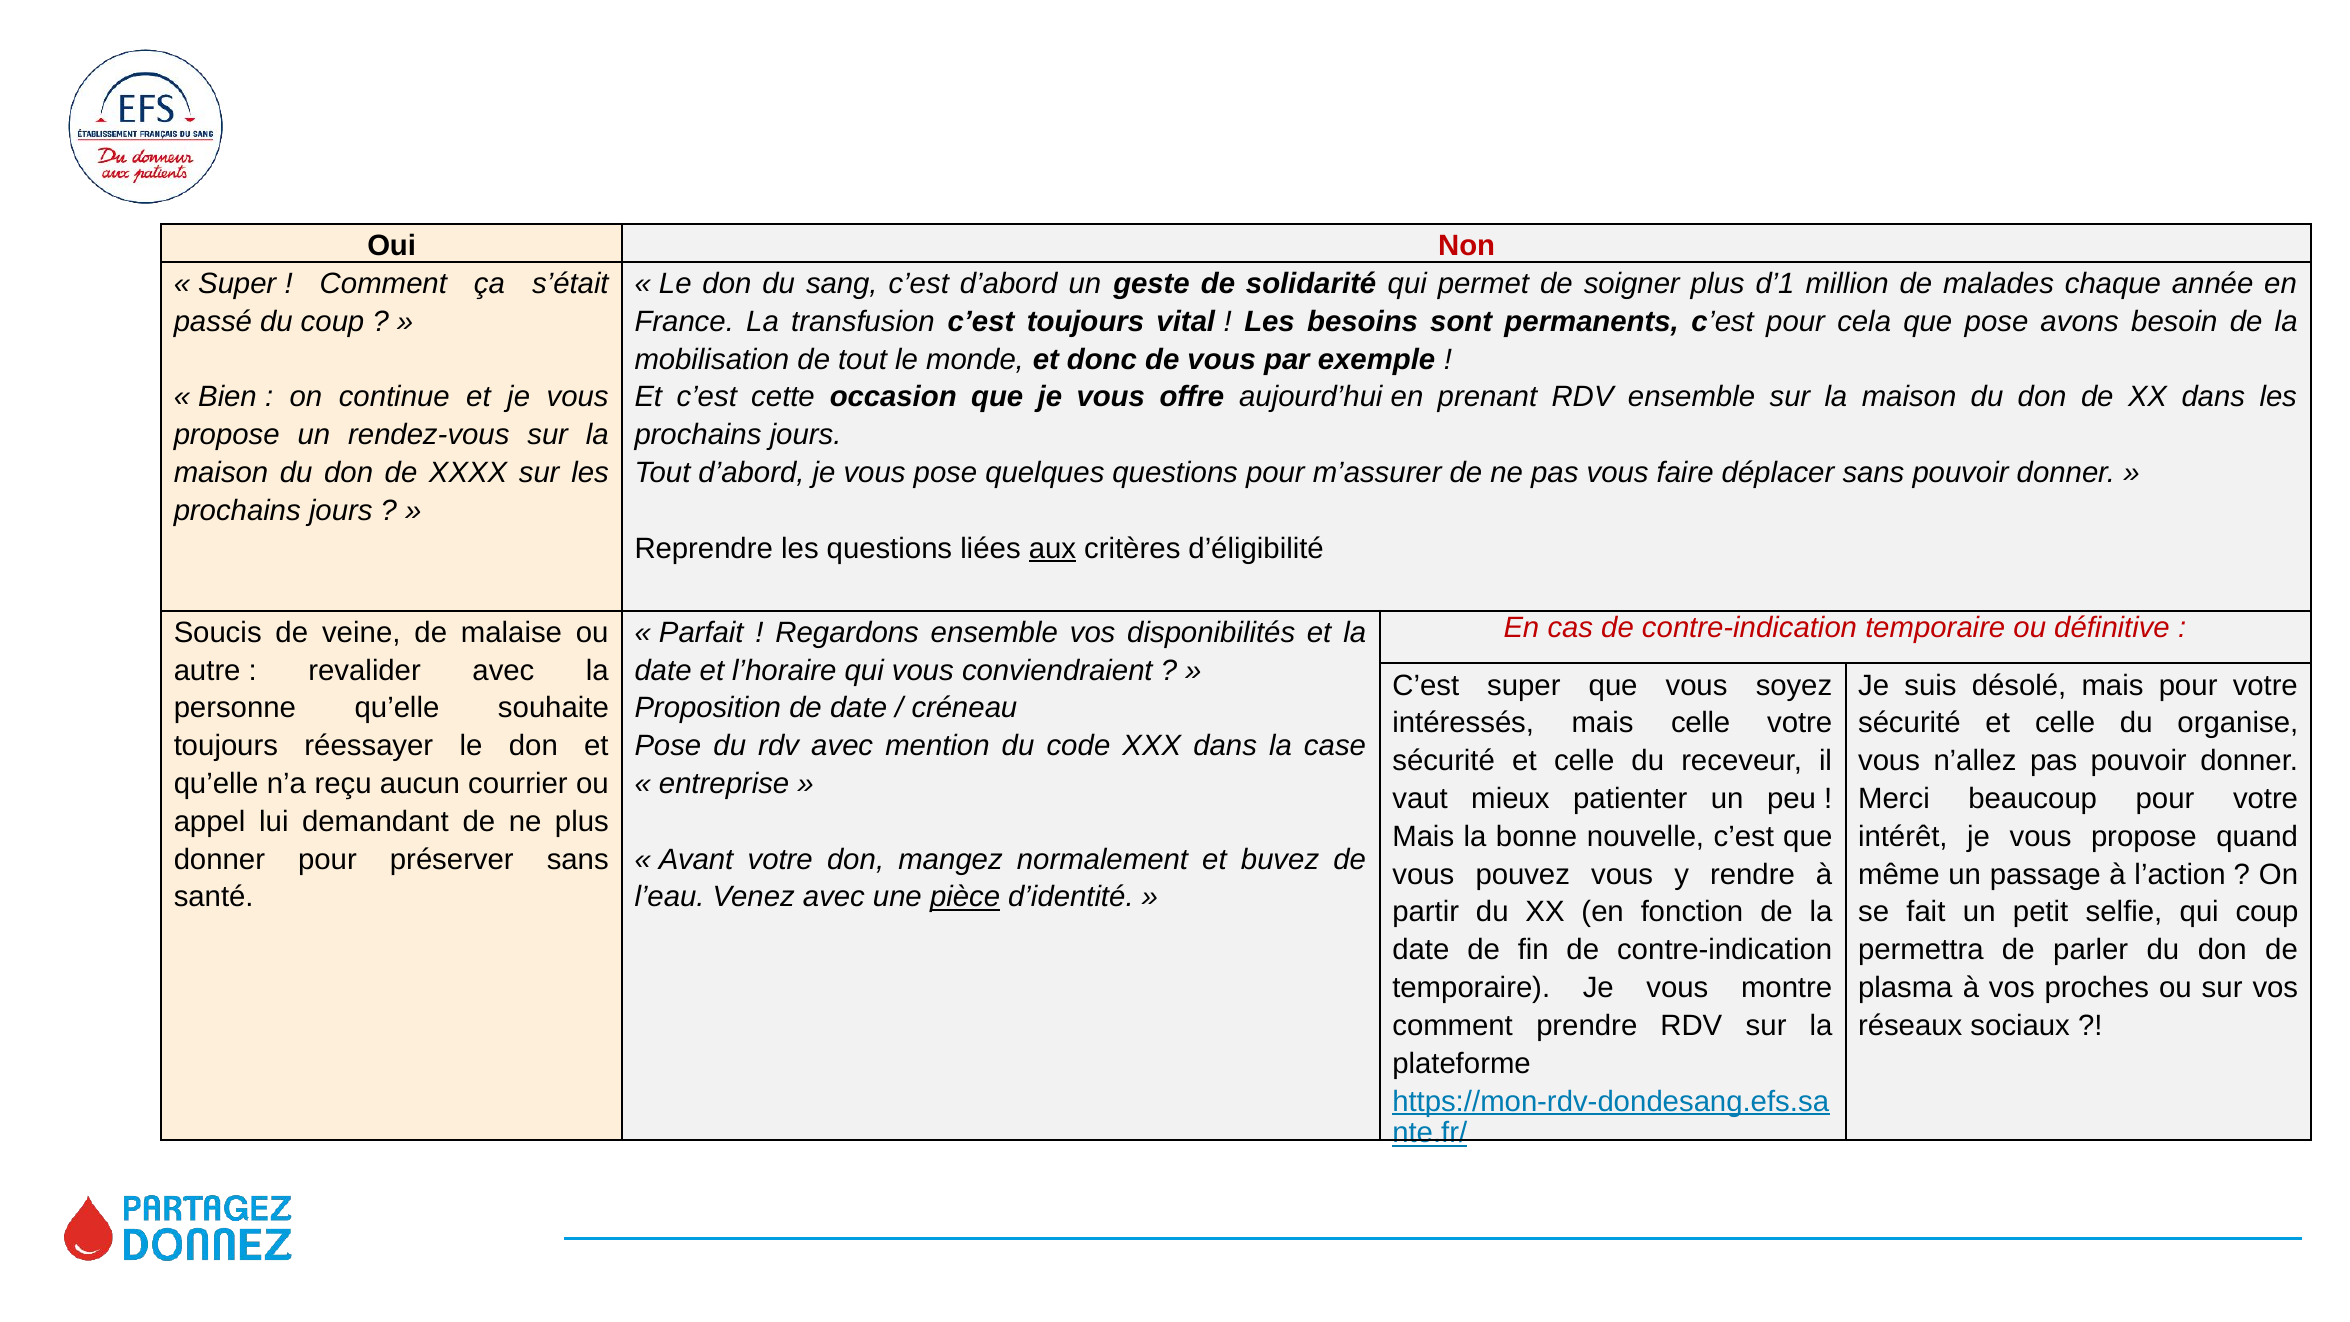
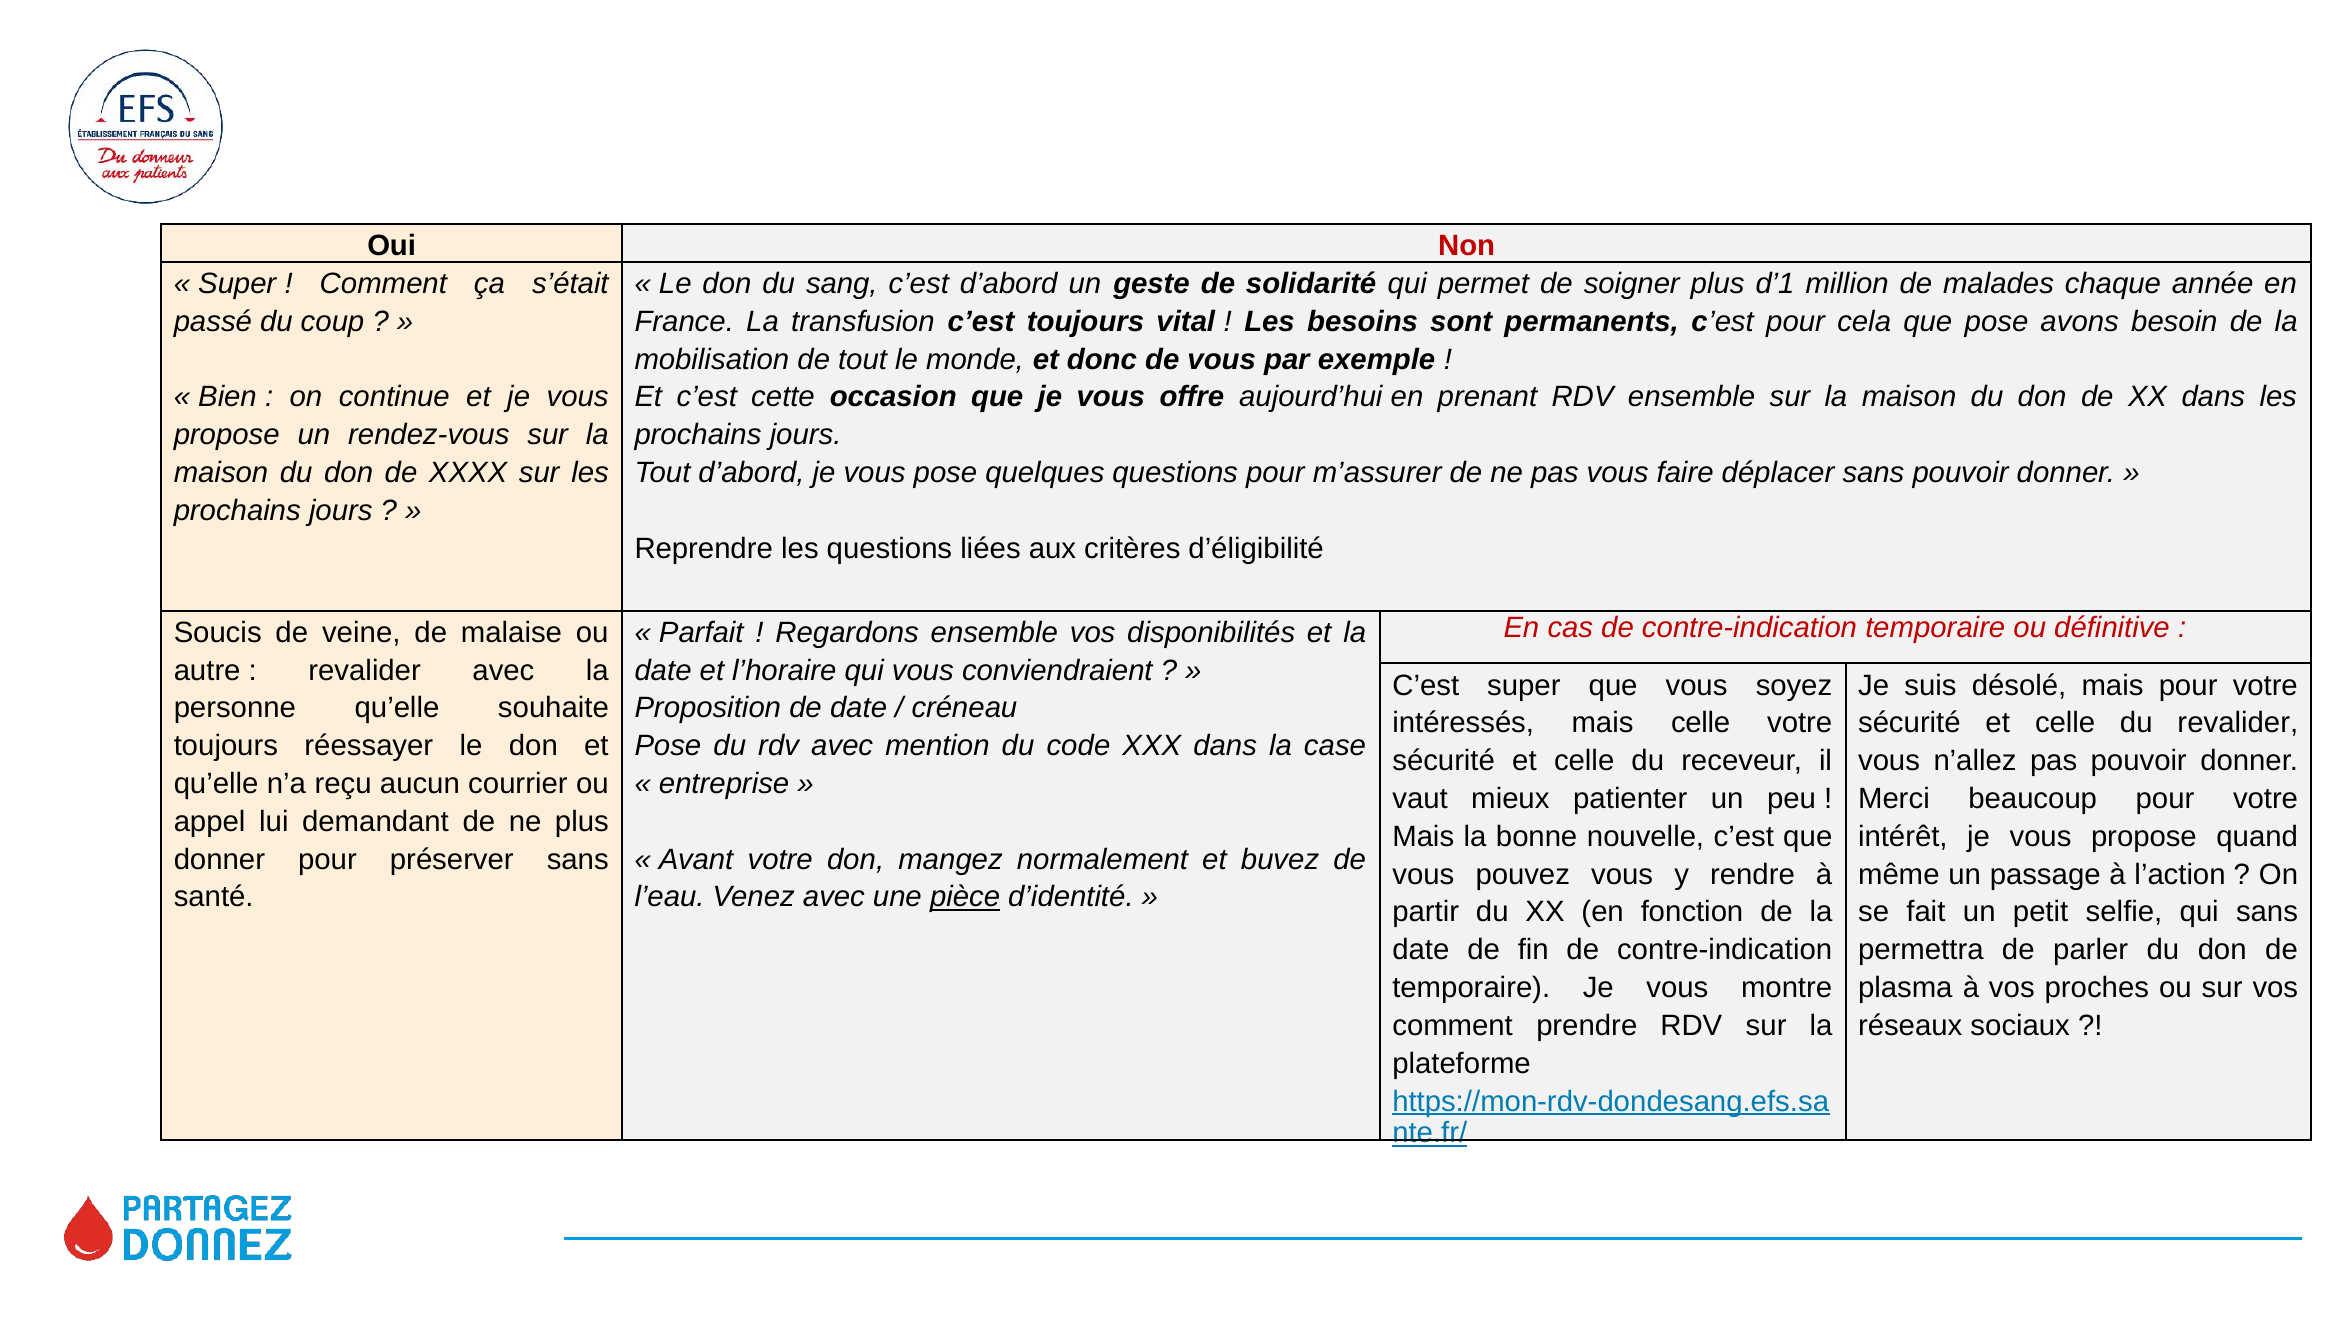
aux underline: present -> none (1052, 548)
du organise: organise -> revalider (2238, 723)
qui coup: coup -> sans (2267, 912)
